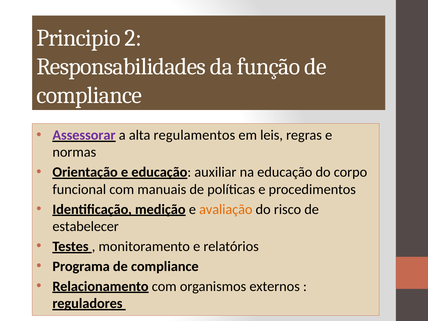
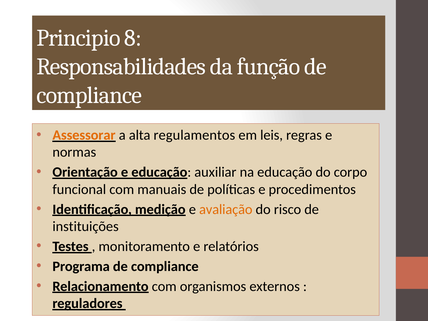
2: 2 -> 8 (133, 38)
Assessorar colour: purple -> orange (84, 135)
estabelecer: estabelecer -> instituições (86, 226)
